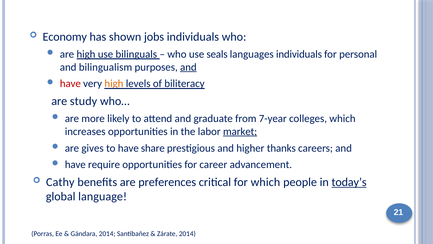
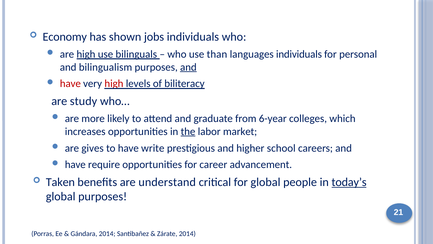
seals: seals -> than (217, 54)
high colour: orange -> red (114, 84)
7-year: 7-year -> 6-year (273, 118)
the underline: none -> present (188, 131)
market underline: present -> none (240, 131)
share: share -> write (153, 148)
thanks: thanks -> school (281, 148)
Cathy: Cathy -> Taken (60, 182)
preferences: preferences -> understand (167, 182)
for which: which -> global (265, 182)
global language: language -> purposes (103, 196)
